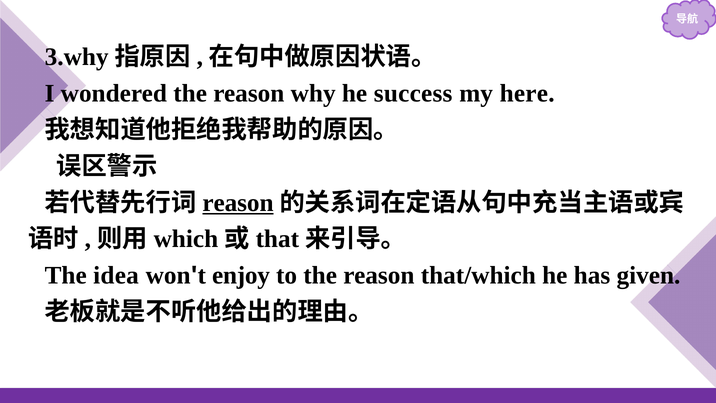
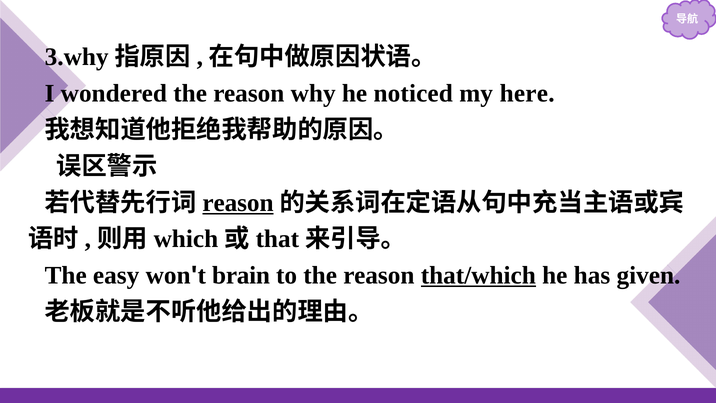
success: success -> noticed (413, 93)
idea: idea -> easy (116, 275)
enjoy: enjoy -> brain (241, 275)
that/which underline: none -> present (478, 275)
